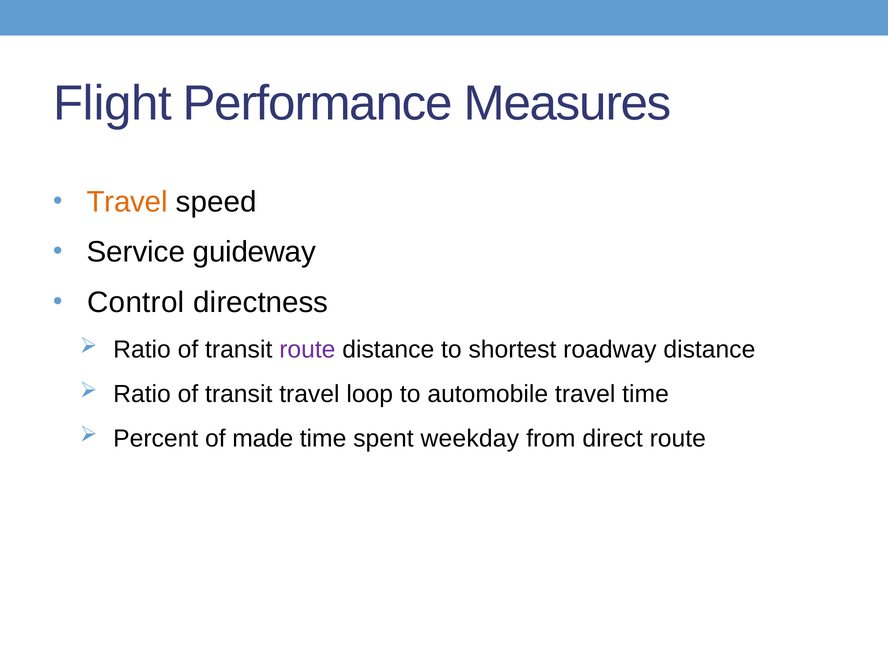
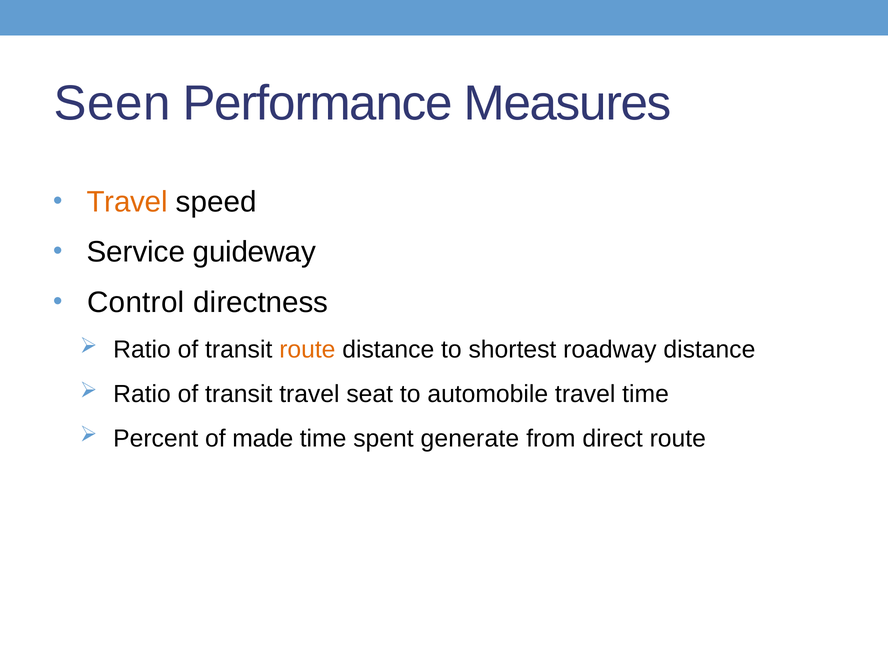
Flight: Flight -> Seen (112, 103)
route colour: purple -> orange (307, 350)
loop: loop -> seat (370, 394)
weekday: weekday -> generate (470, 438)
